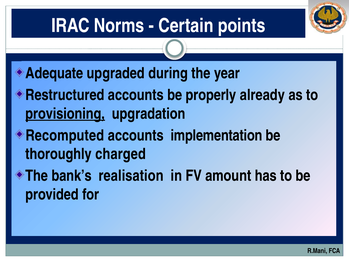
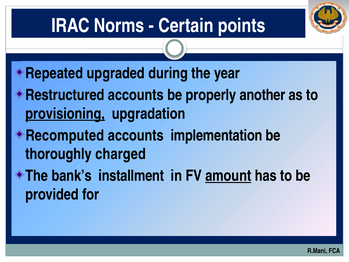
Adequate: Adequate -> Repeated (54, 73)
already: already -> another (262, 95)
realisation: realisation -> installment (131, 176)
amount underline: none -> present (228, 176)
